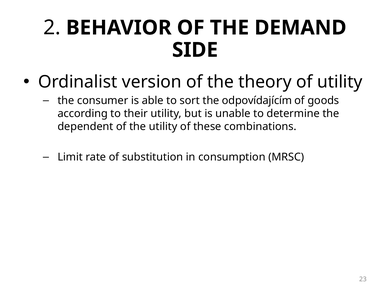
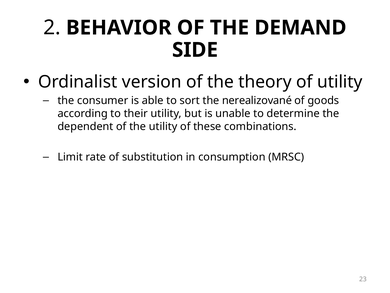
odpovídajícím: odpovídajícím -> nerealizované (257, 100)
